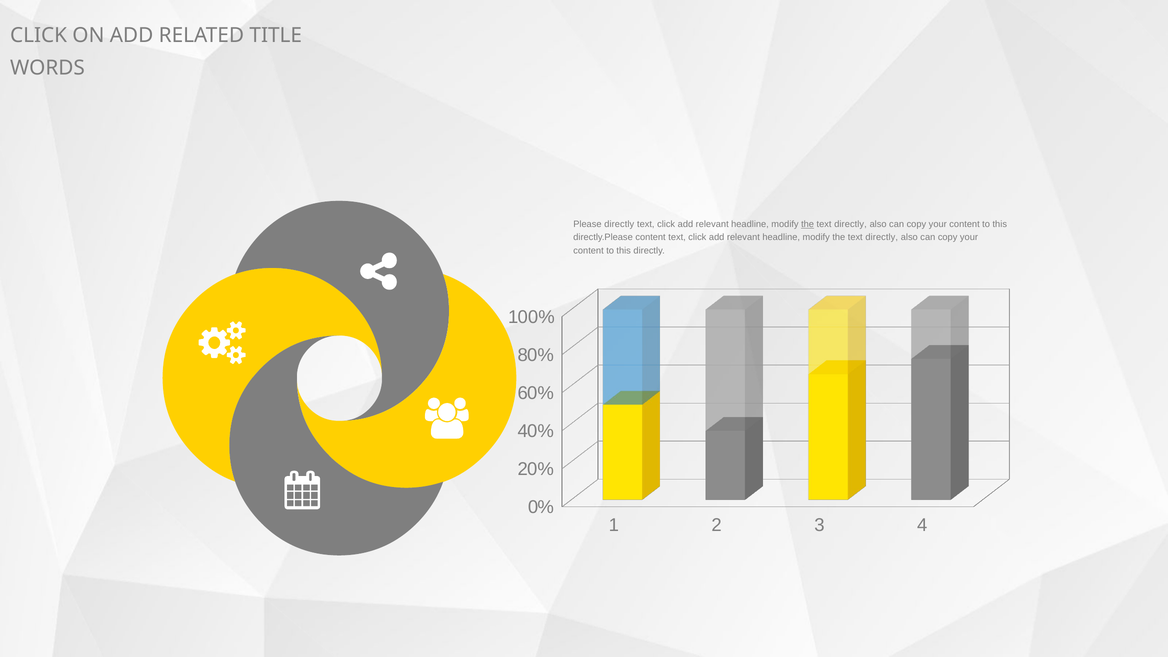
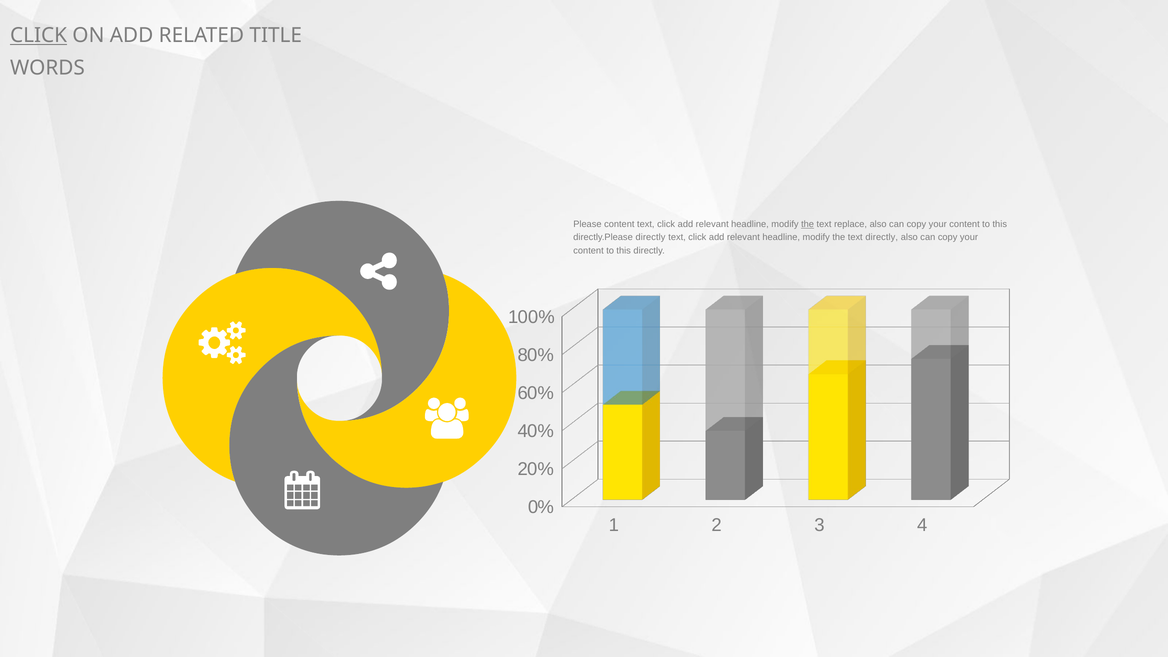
CLICK underline: none -> present (39, 35)
Please directly: directly -> content (619, 224)
directly: directly -> replace (851, 224)
directly.Please content: content -> directly (650, 237)
